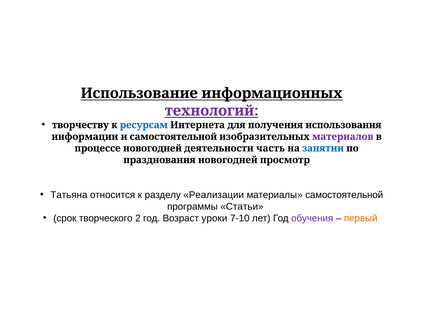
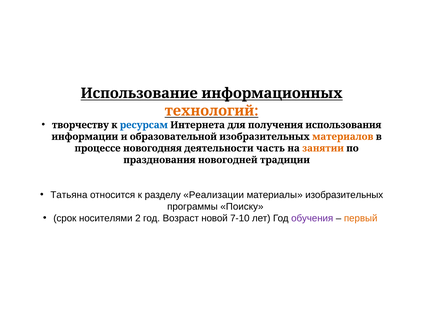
технологий colour: purple -> orange (212, 111)
и самостоятельной: самостоятельной -> образовательной (173, 137)
материалов colour: purple -> orange (343, 137)
процессе новогодней: новогодней -> новогодняя (153, 148)
занятии colour: blue -> orange (323, 148)
просмотр: просмотр -> традиции (285, 160)
материалы самостоятельной: самостоятельной -> изобразительных (344, 195)
Статьи: Статьи -> Поиску (242, 206)
творческого: творческого -> носителями (106, 218)
уроки: уроки -> новой (215, 218)
